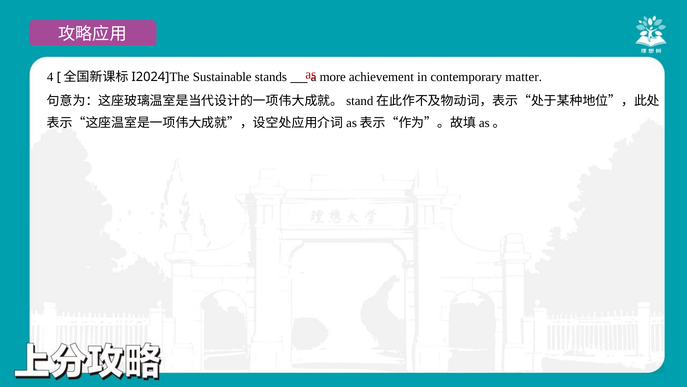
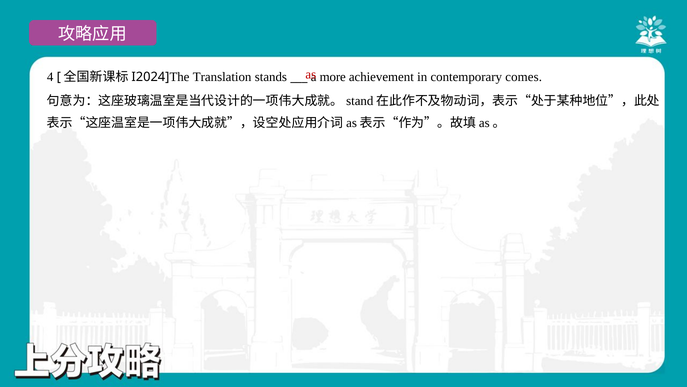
Sustainable: Sustainable -> Translation (222, 77)
matter: matter -> comes (524, 77)
